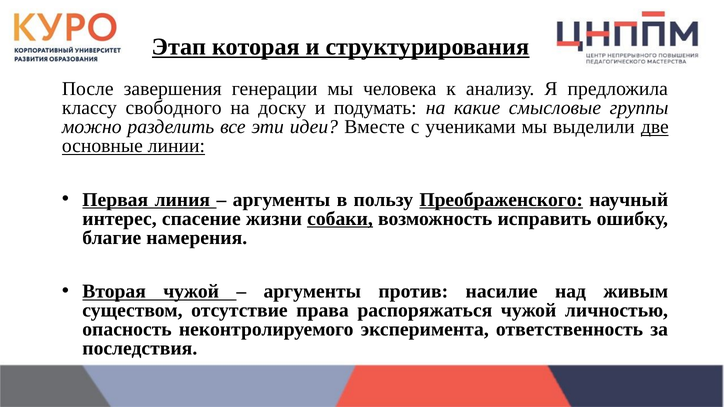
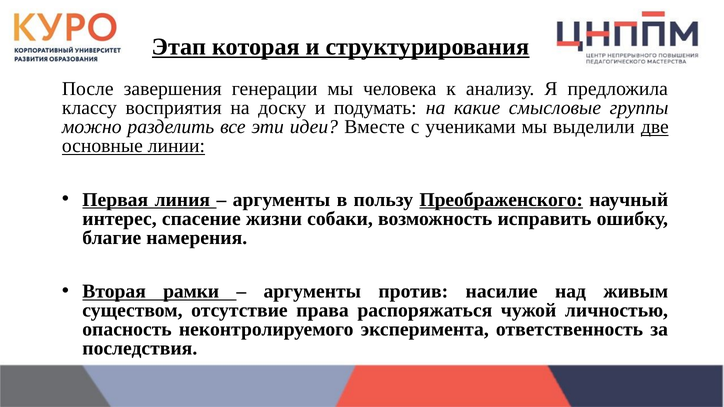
свободного: свободного -> восприятия (174, 108)
собаки underline: present -> none (340, 219)
Вторая чужой: чужой -> рамки (191, 292)
